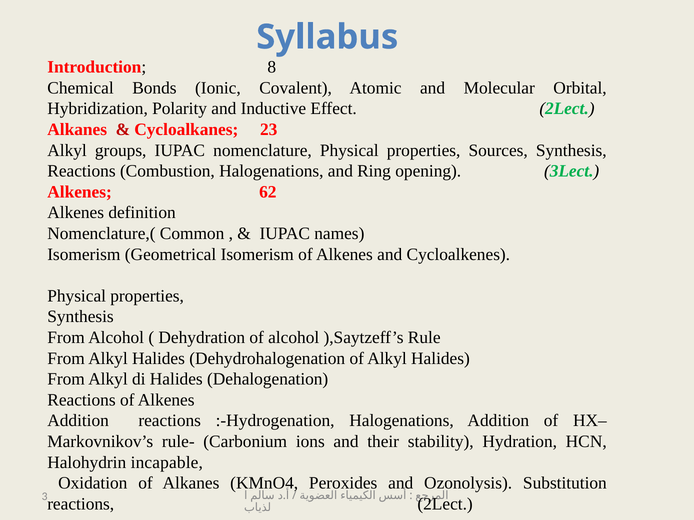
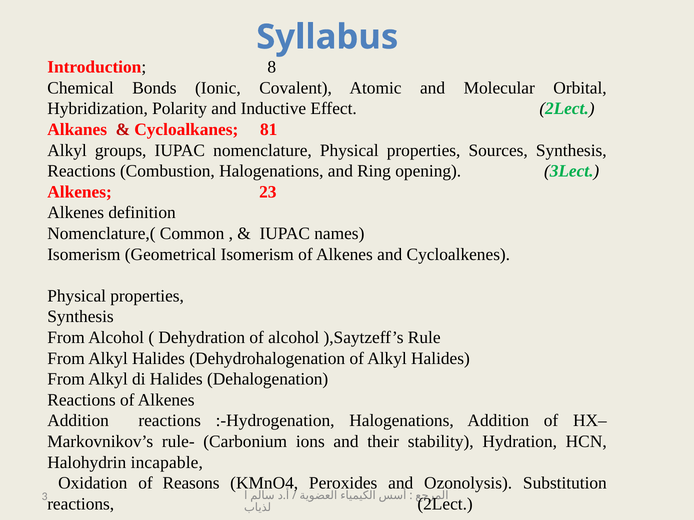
23: 23 -> 81 (269, 130)
62: 62 -> 23 (268, 192)
of Alkanes: Alkanes -> Reasons (191, 484)
